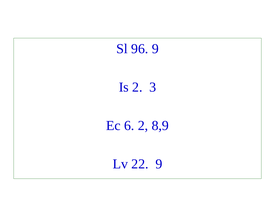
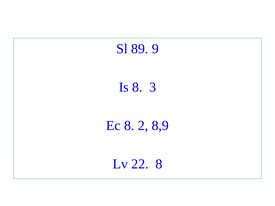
96: 96 -> 89 (140, 49)
Is 2: 2 -> 8 (137, 87)
Ec 6: 6 -> 8 (129, 126)
22 9: 9 -> 8 (159, 164)
